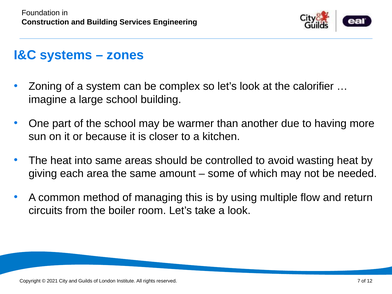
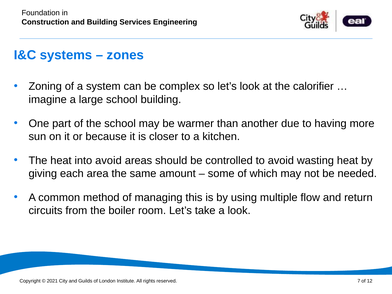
into same: same -> avoid (108, 160)
